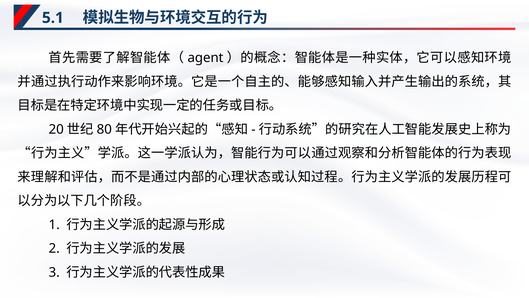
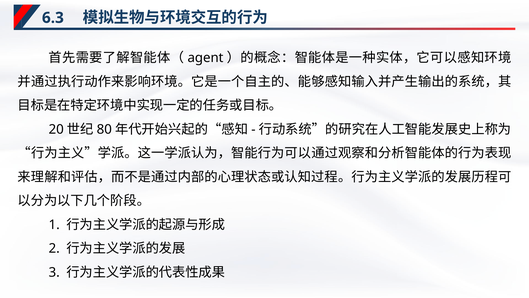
5.1: 5.1 -> 6.3 (53, 18)
